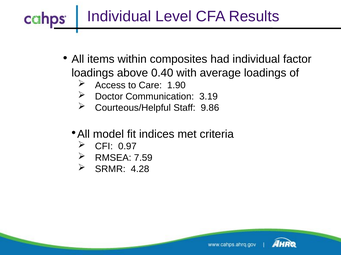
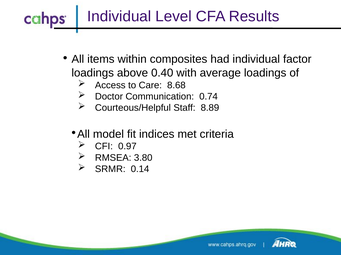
1.90: 1.90 -> 8.68 (176, 85)
3.19: 3.19 -> 0.74 (209, 97)
9.86: 9.86 -> 8.89 (210, 108)
7.59: 7.59 -> 3.80 (143, 158)
4.28: 4.28 -> 0.14 (140, 170)
